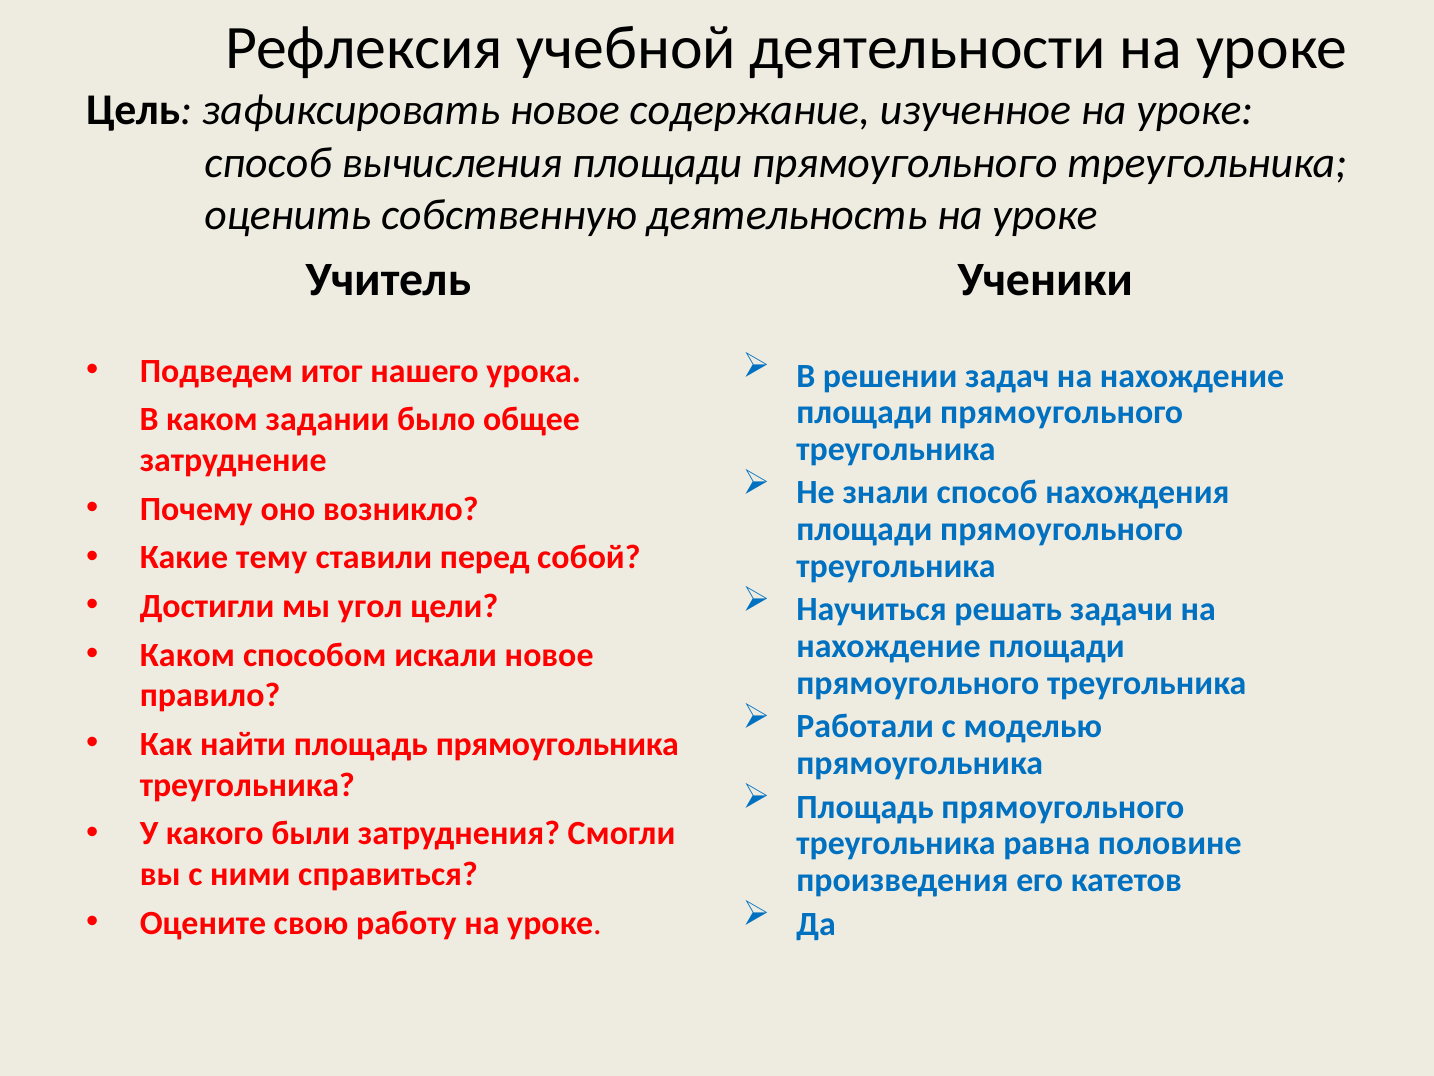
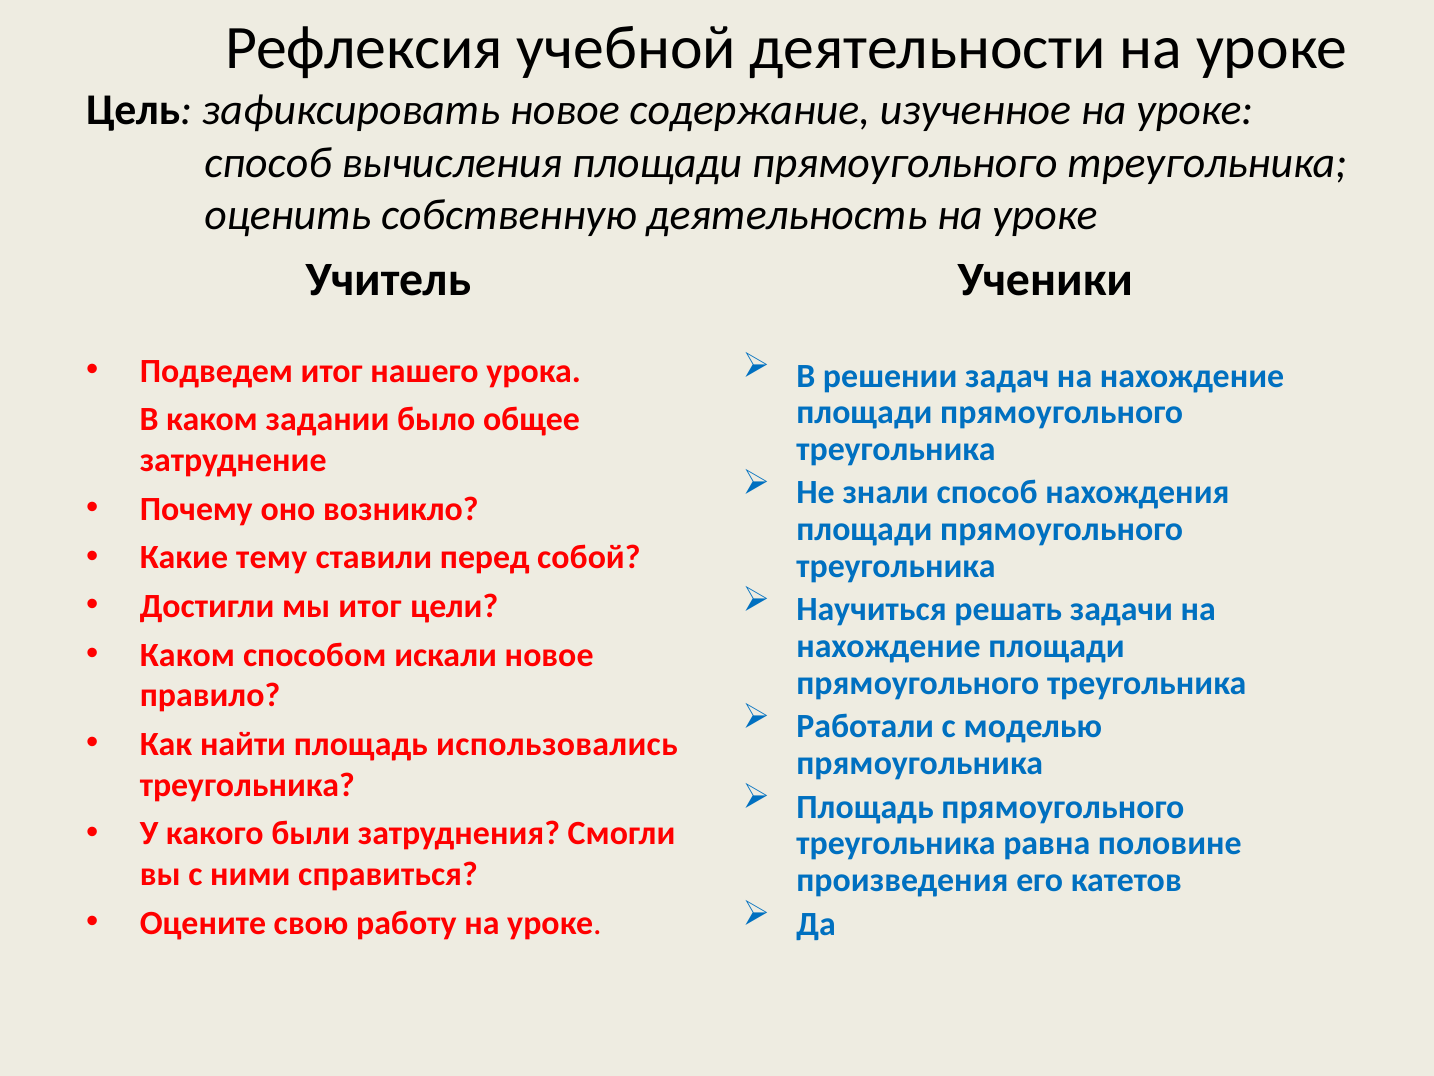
мы угол: угол -> итог (370, 606)
площадь прямоугольника: прямоугольника -> использовались (557, 744)
